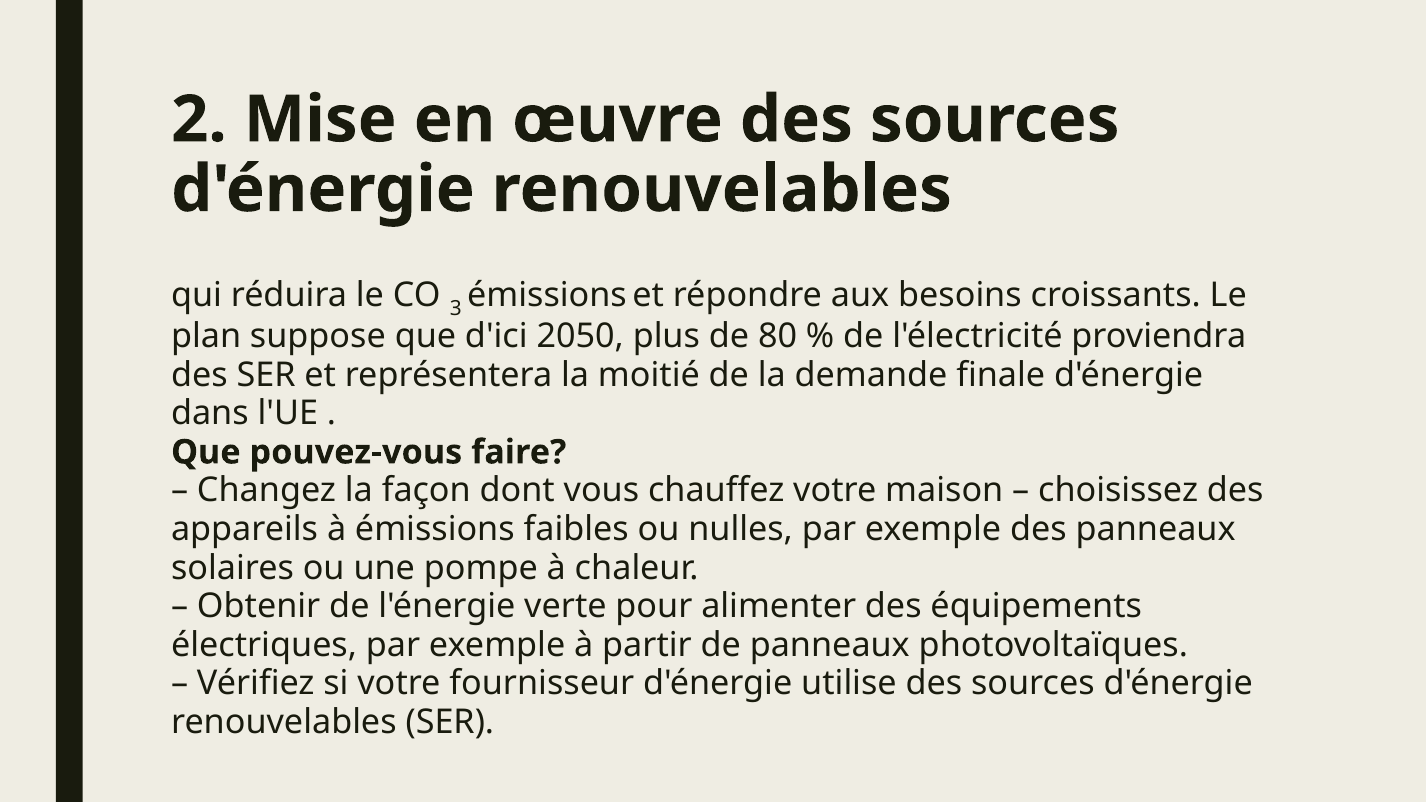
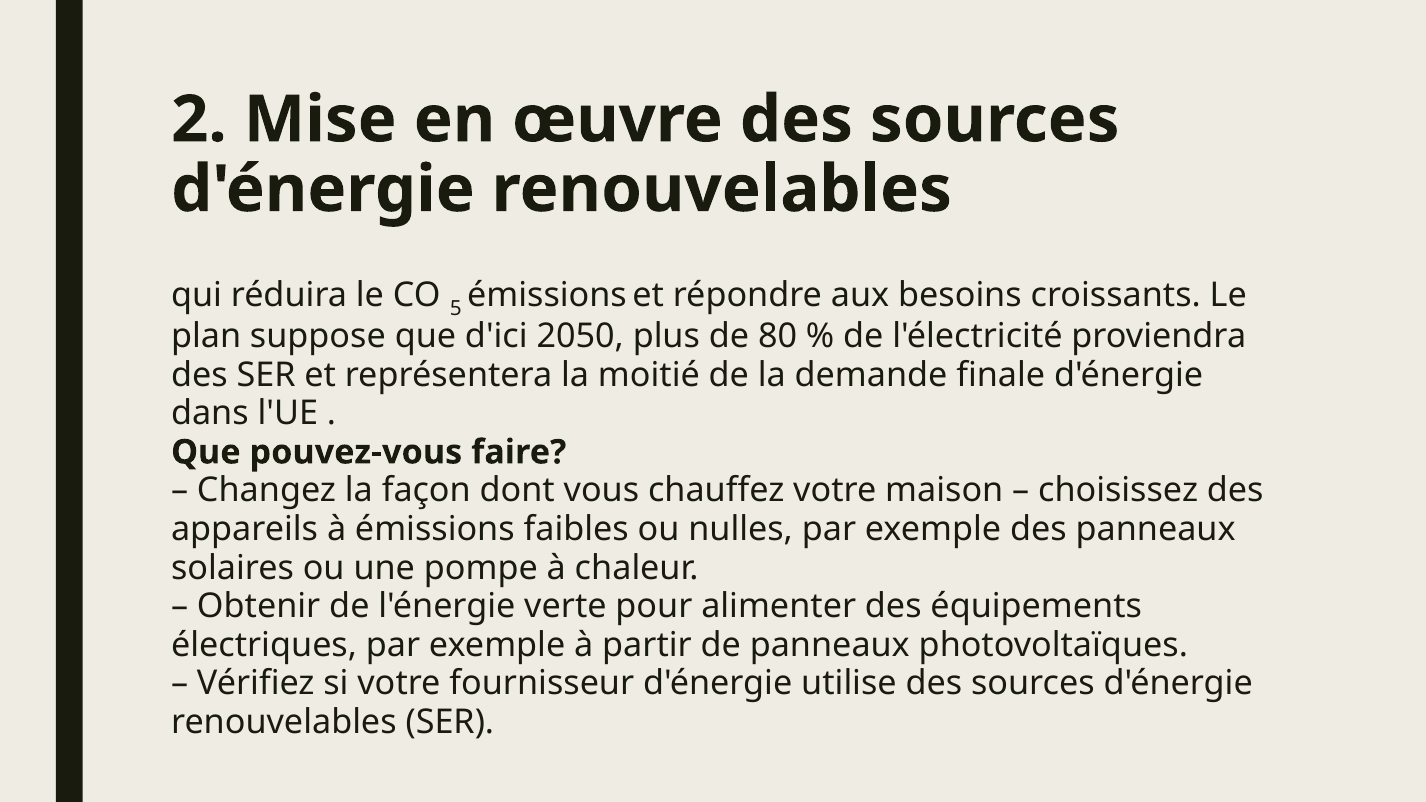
3: 3 -> 5 (456, 309)
